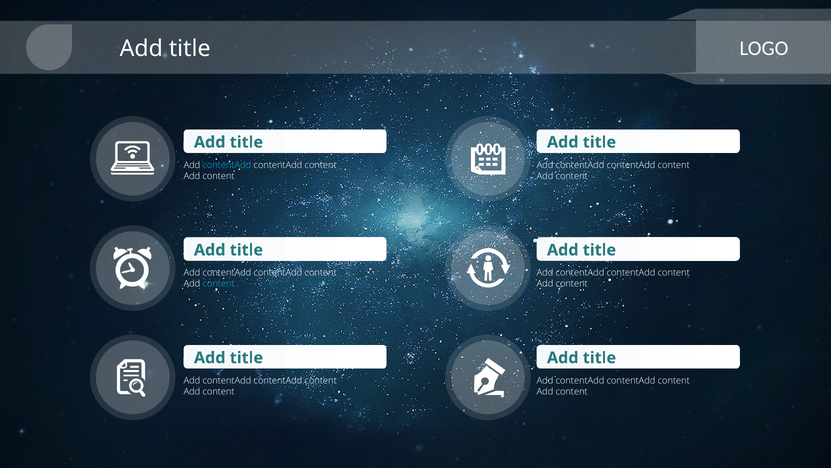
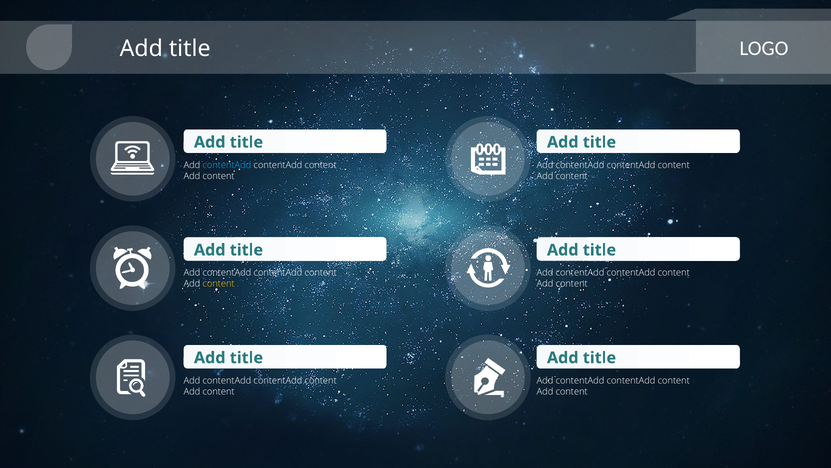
content colour: light blue -> yellow (219, 284)
